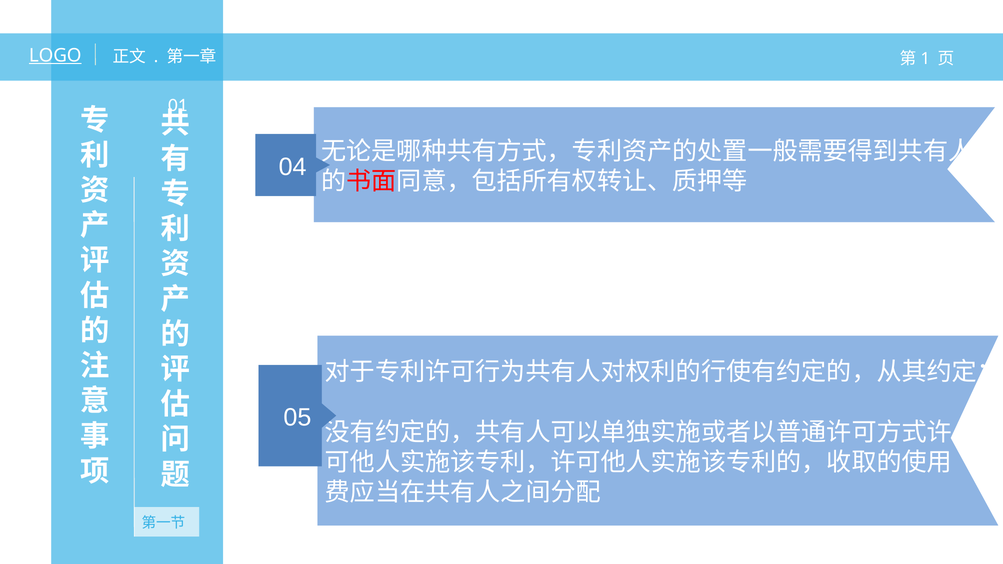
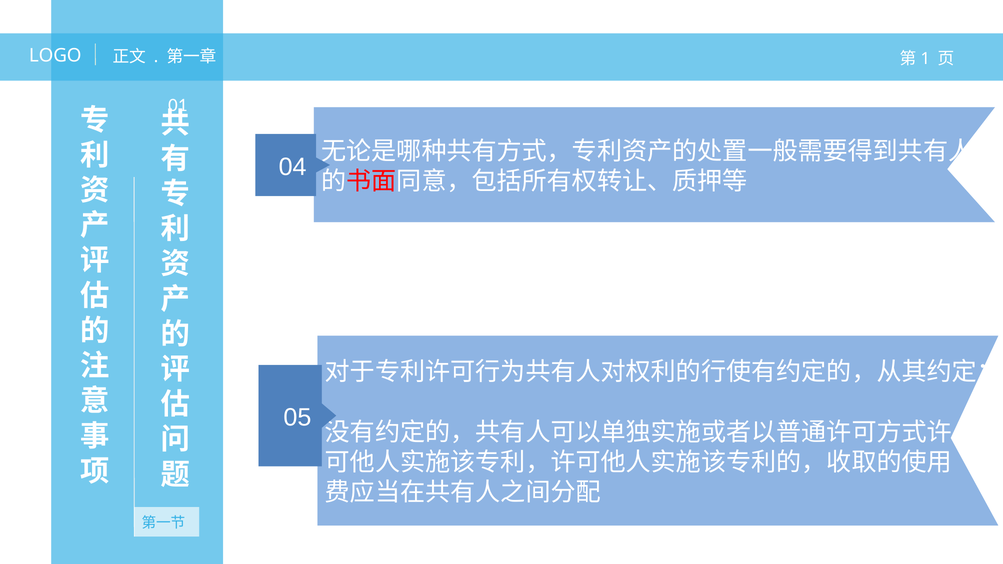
LOGO underline: present -> none (55, 55)
